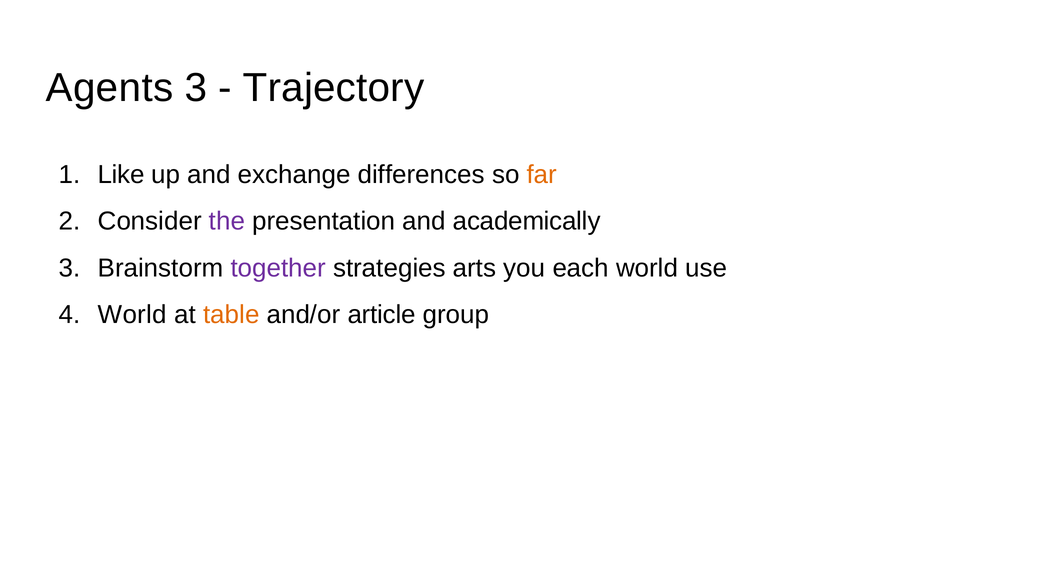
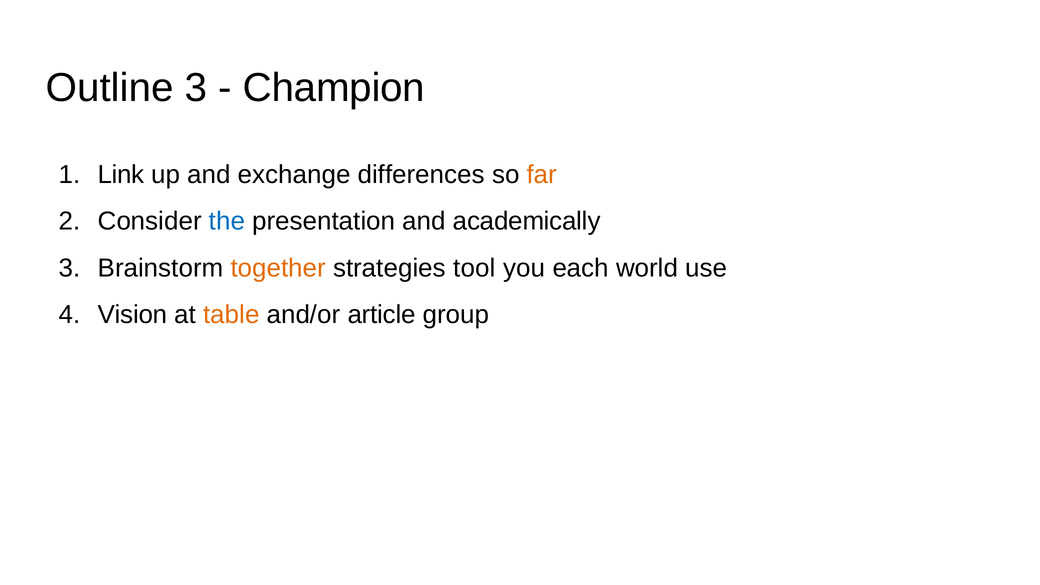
Agents: Agents -> Outline (110, 88)
Trajectory: Trajectory -> Champion (334, 88)
Like: Like -> Link (121, 174)
the colour: purple -> blue (227, 221)
together colour: purple -> orange (278, 268)
arts: arts -> tool (474, 268)
World: World -> Vision (133, 315)
